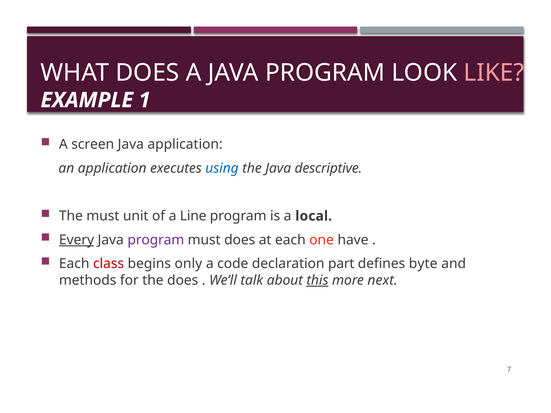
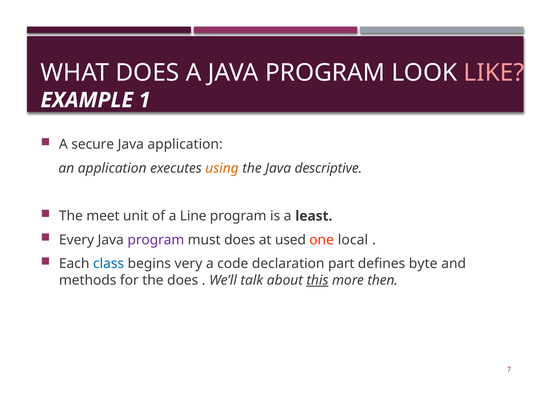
screen: screen -> secure (93, 145)
using colour: blue -> orange (222, 168)
The must: must -> meet (103, 216)
local: local -> least (314, 216)
Every underline: present -> none (77, 240)
at each: each -> used (290, 240)
have: have -> local (353, 240)
class colour: red -> blue (109, 264)
only: only -> very (188, 264)
next: next -> then (383, 280)
